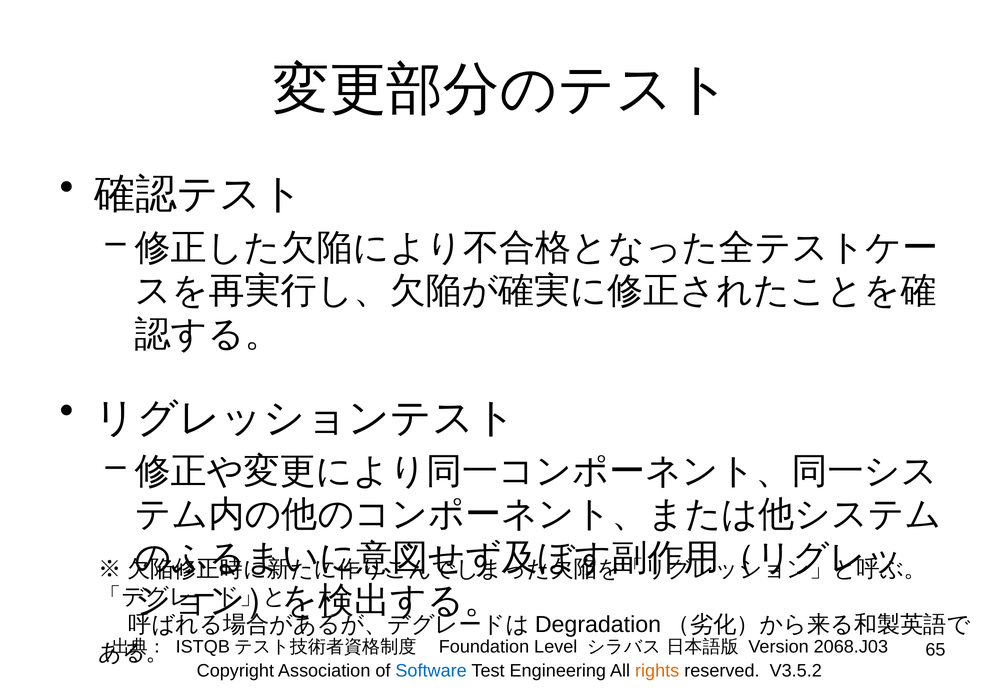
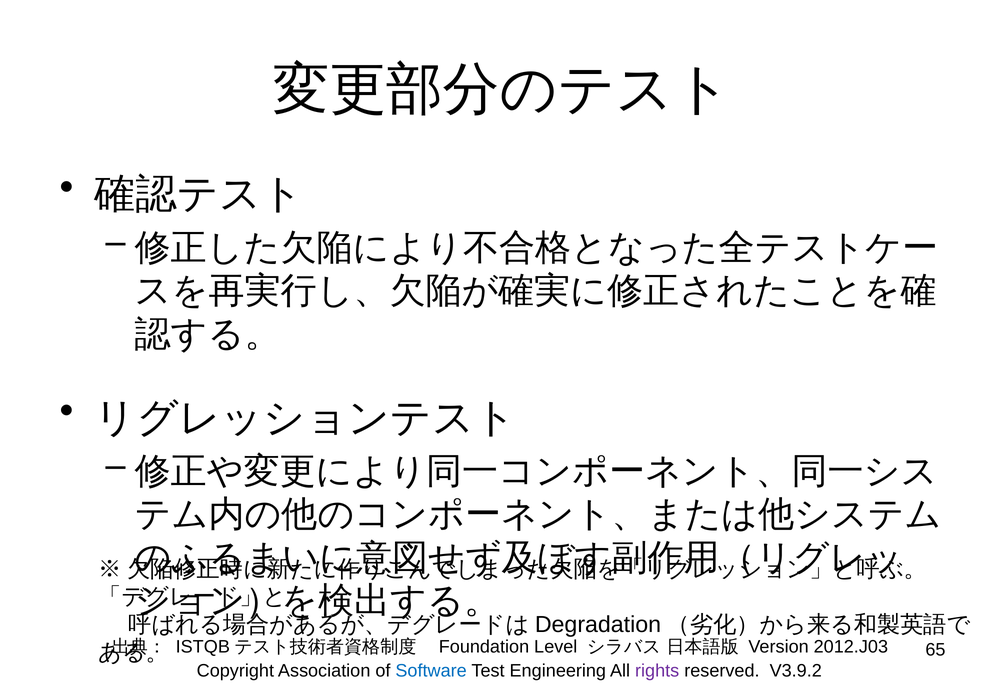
2068.J03: 2068.J03 -> 2012.J03 (851, 647)
rights colour: orange -> purple (657, 671)
V3.5.2: V3.5.2 -> V3.9.2 (796, 671)
